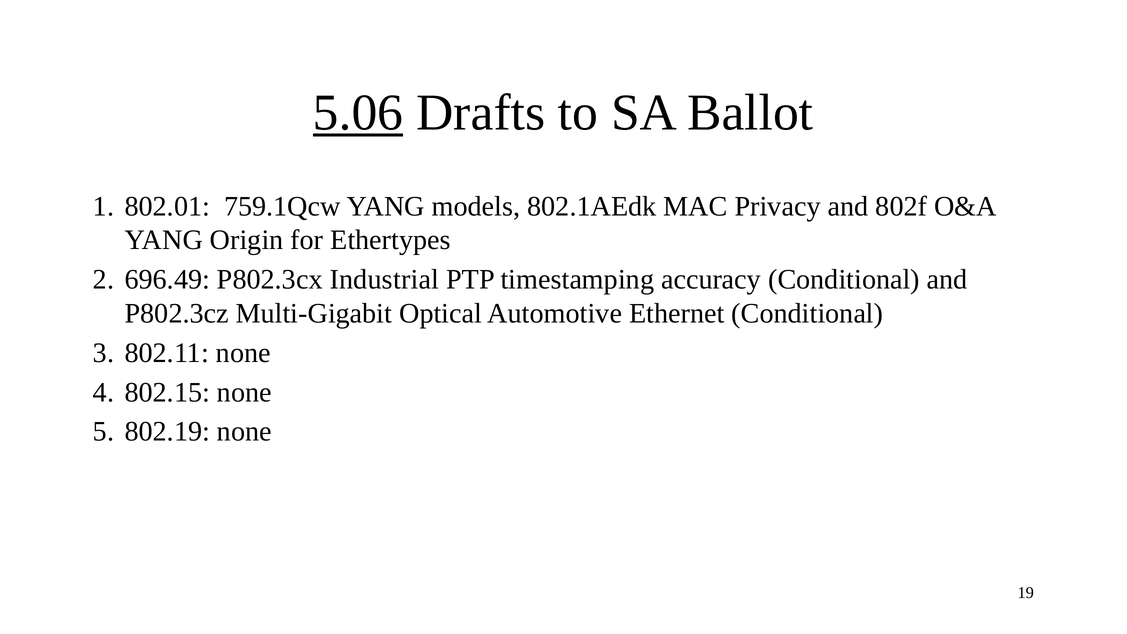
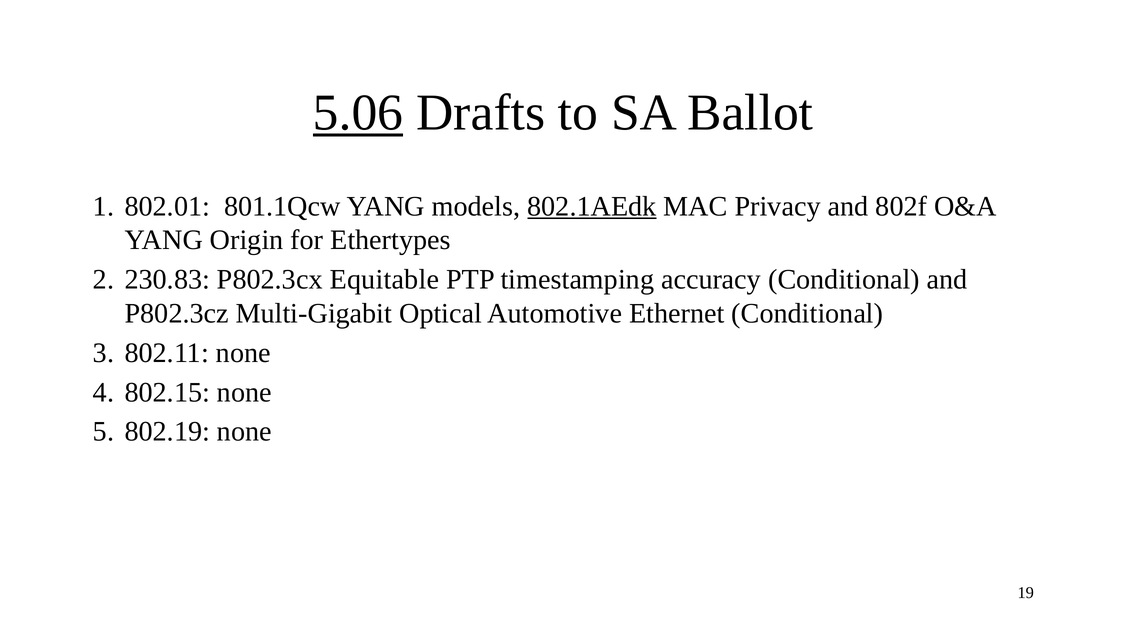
759.1Qcw: 759.1Qcw -> 801.1Qcw (282, 206)
802.1AEdk underline: none -> present (592, 206)
696.49: 696.49 -> 230.83 (167, 279)
Industrial: Industrial -> Equitable (384, 279)
